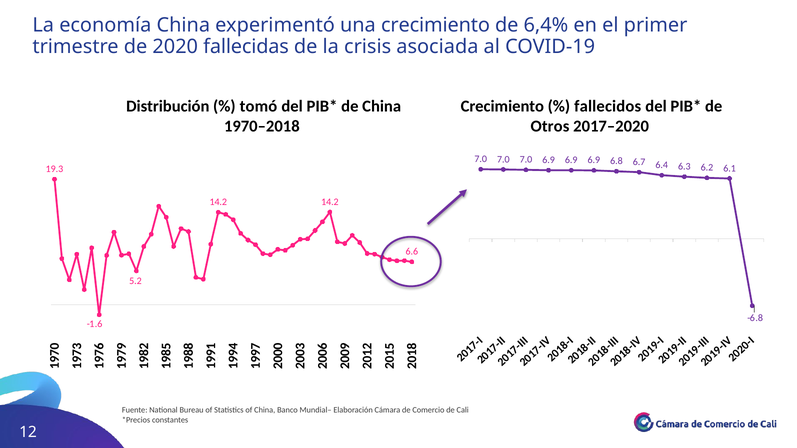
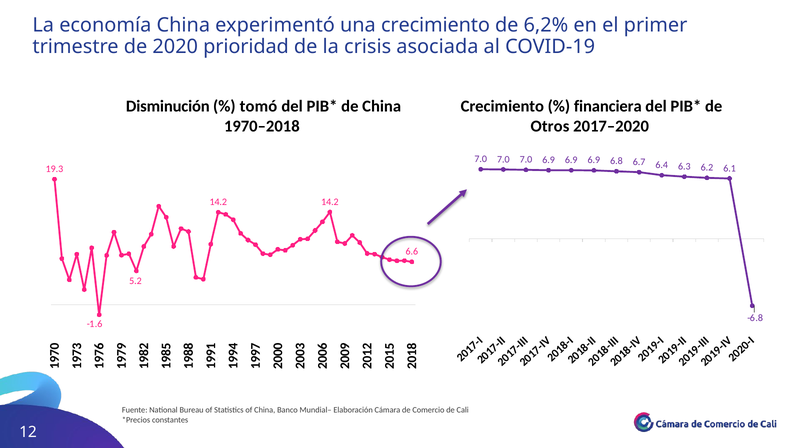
6,4%: 6,4% -> 6,2% (546, 25)
fallecidas: fallecidas -> prioridad (246, 47)
Distribución: Distribución -> Disminución (168, 106)
fallecidos: fallecidos -> financiera (608, 106)
